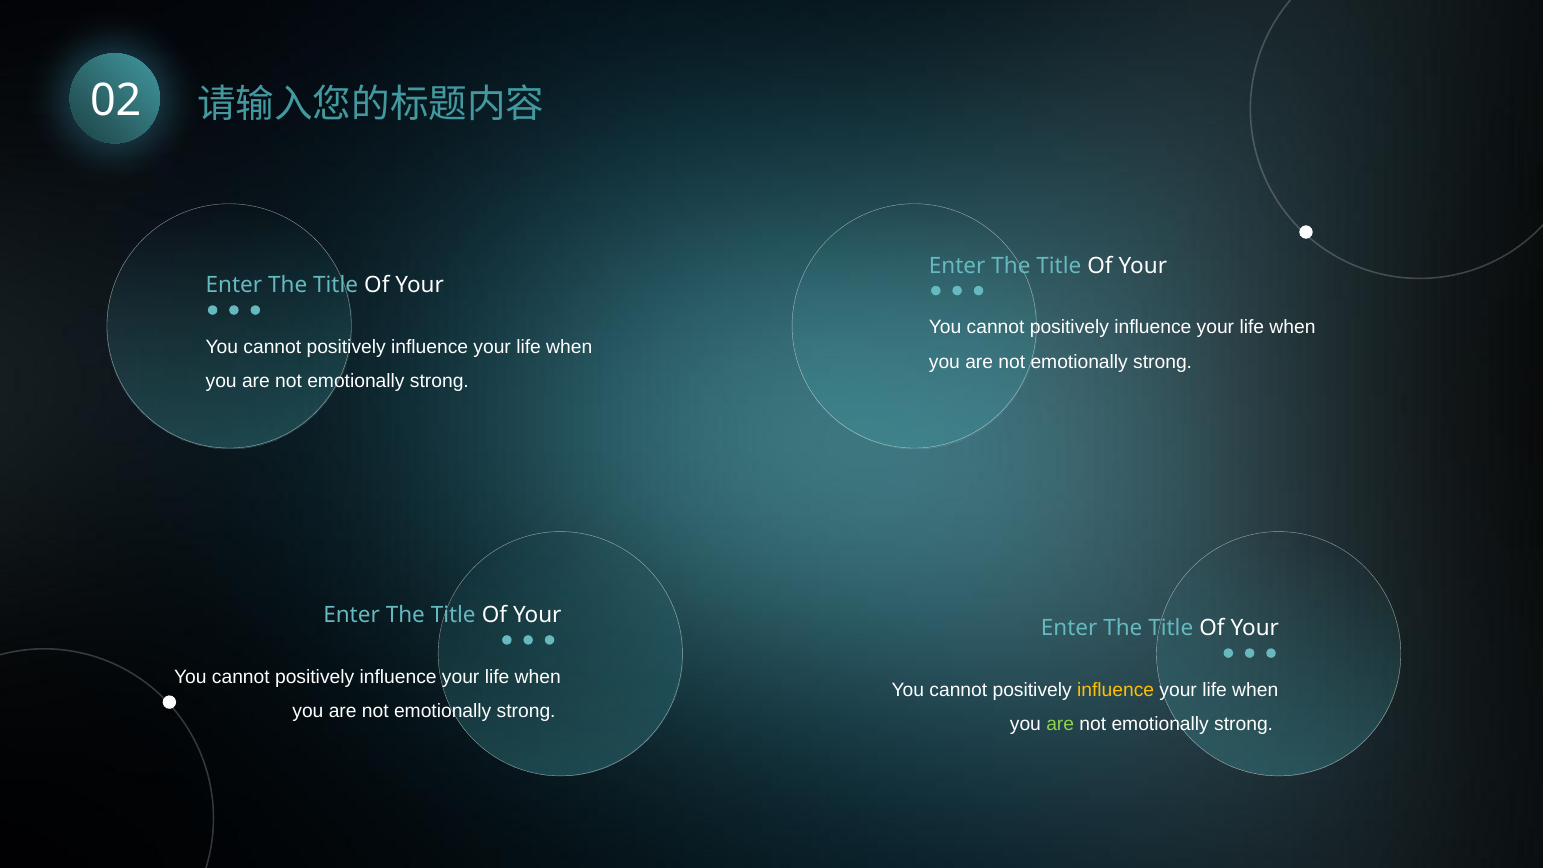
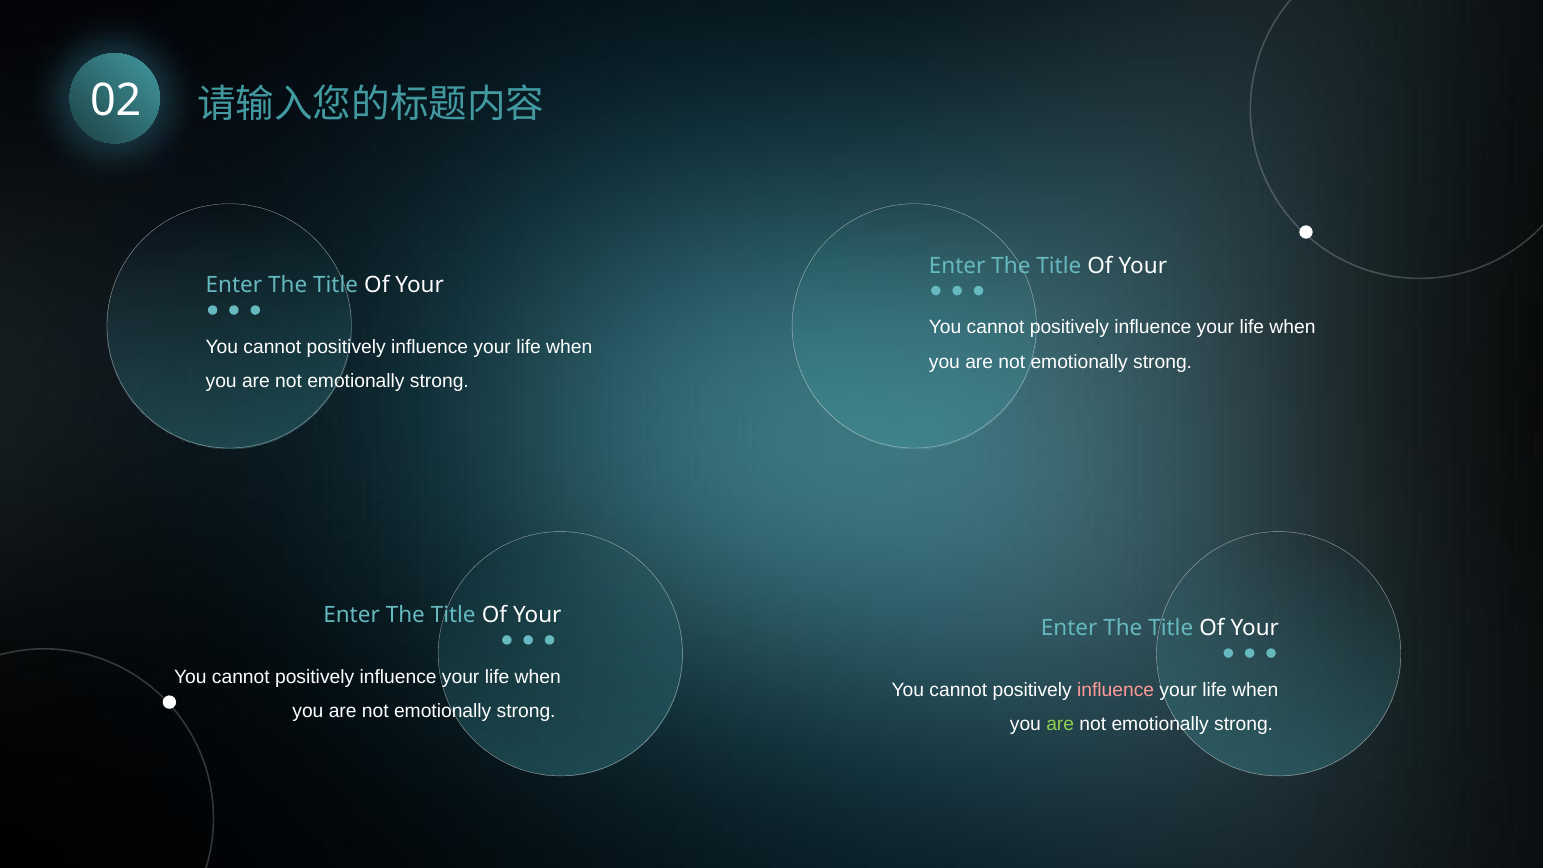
influence colour: yellow -> pink (1116, 690)
